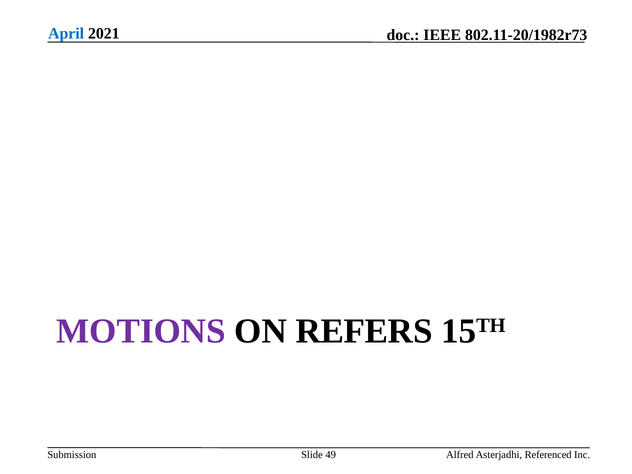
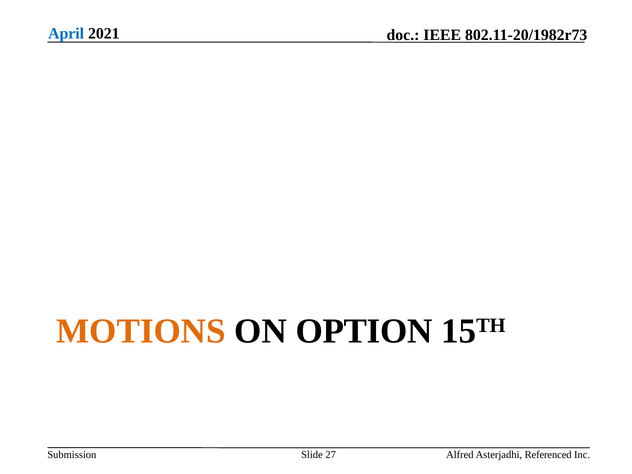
MOTIONS colour: purple -> orange (141, 331)
REFERS: REFERS -> OPTION (364, 331)
49: 49 -> 27 (331, 455)
